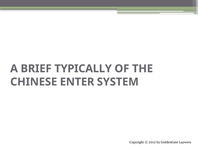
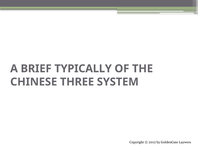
ENTER: ENTER -> THREE (77, 82)
